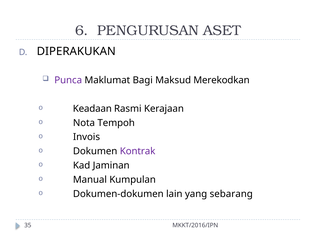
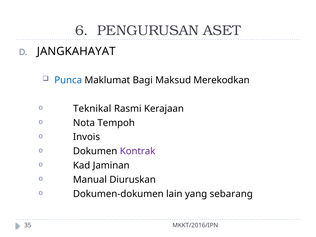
DIPERAKUKAN: DIPERAKUKAN -> JANGKAHAYAT (76, 51)
Punca colour: purple -> blue (68, 80)
Keadaan: Keadaan -> Teknikal (92, 109)
Kumpulan: Kumpulan -> Diuruskan (133, 180)
